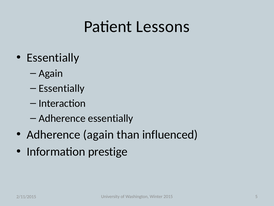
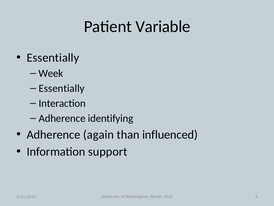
Lessons: Lessons -> Variable (163, 27)
Again: Again -> Week (51, 73)
Adherence essentially: essentially -> identifying (111, 118)
prestige: prestige -> support (108, 151)
